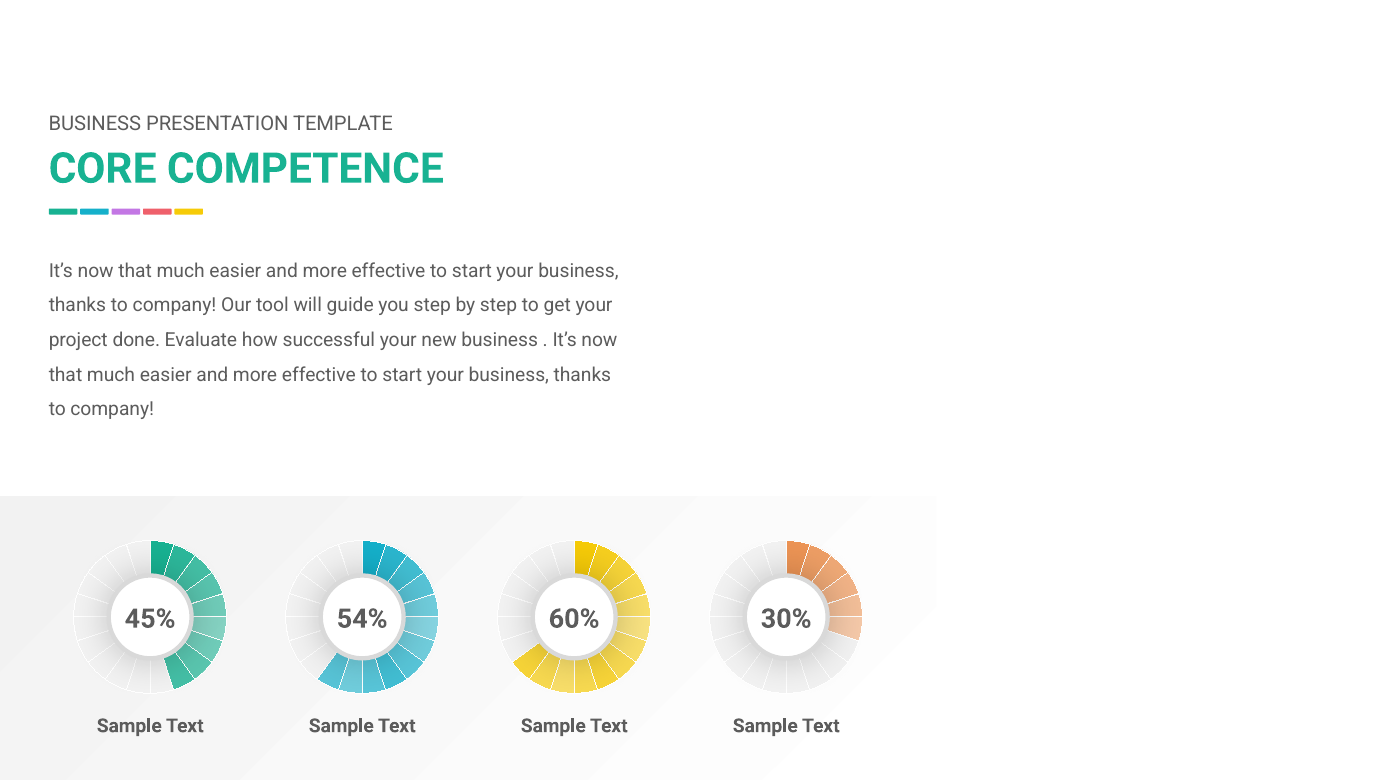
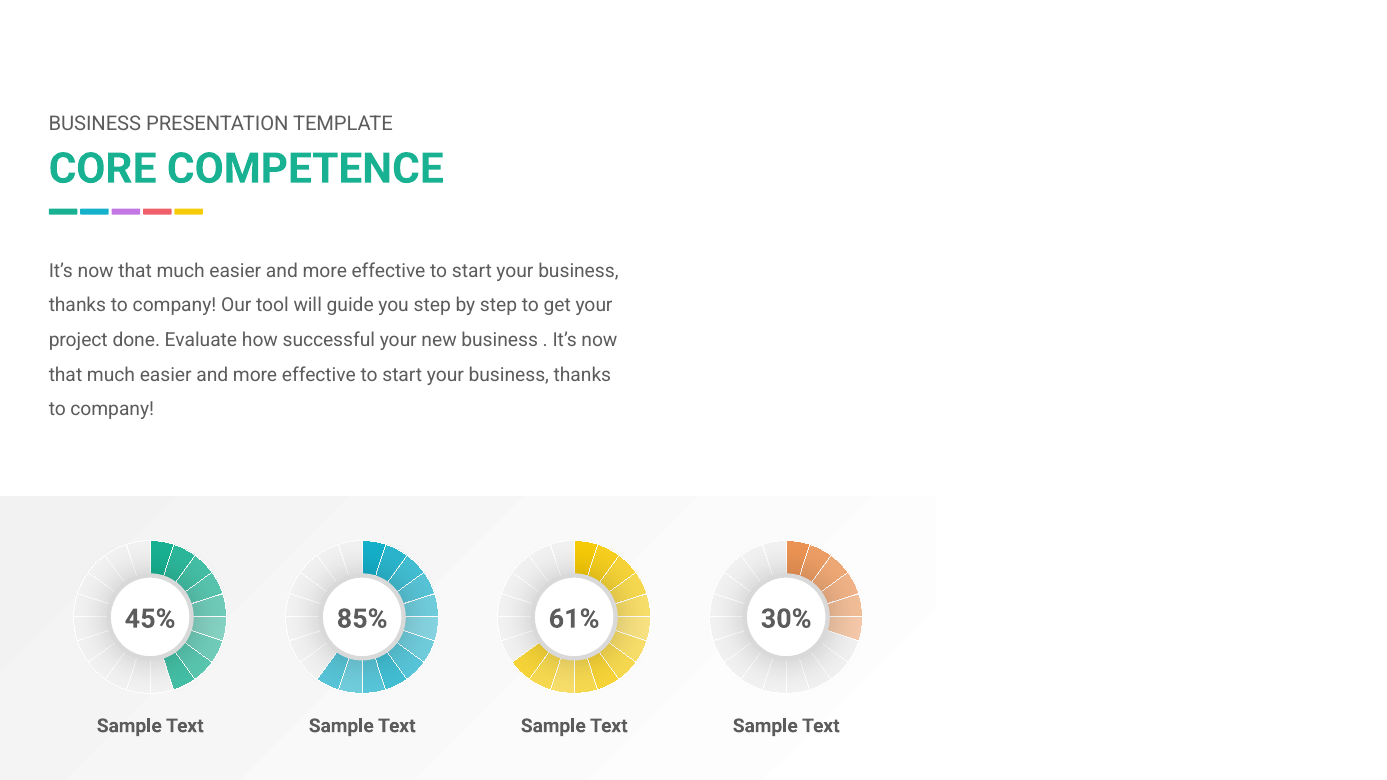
54%: 54% -> 85% (362, 619)
60%: 60% -> 61% (574, 619)
